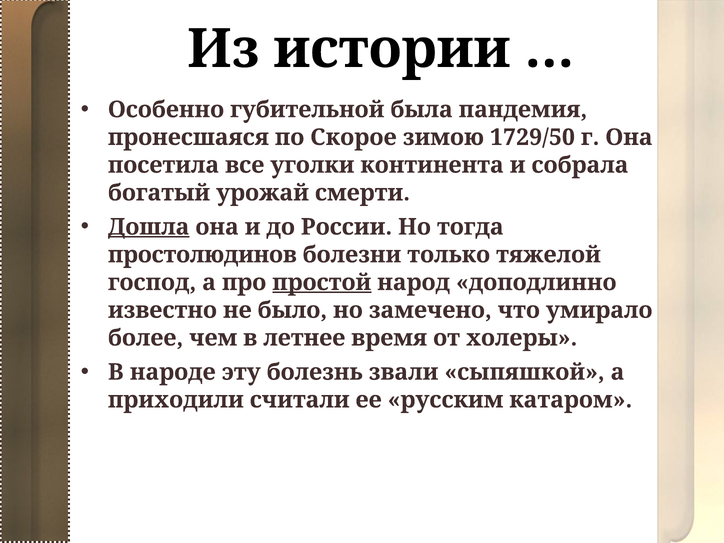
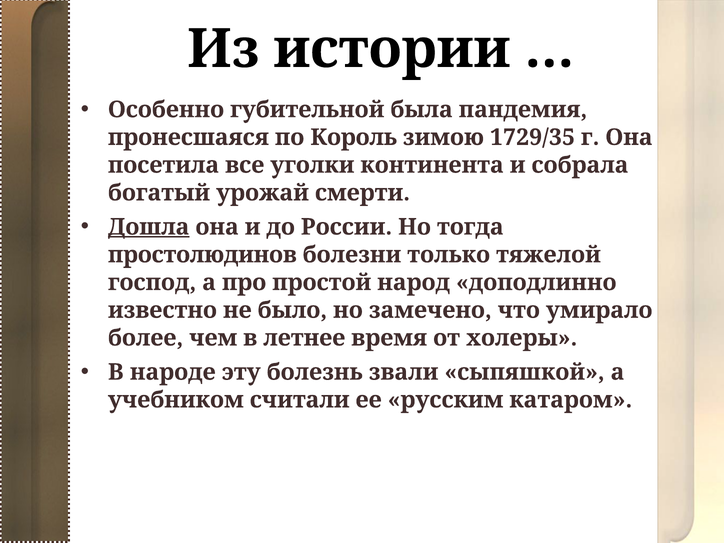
Скорое: Скорое -> Король (354, 137)
1729/50: 1729/50 -> 1729/35 (532, 137)
простой underline: present -> none (322, 282)
приходили: приходили -> учебником (176, 400)
